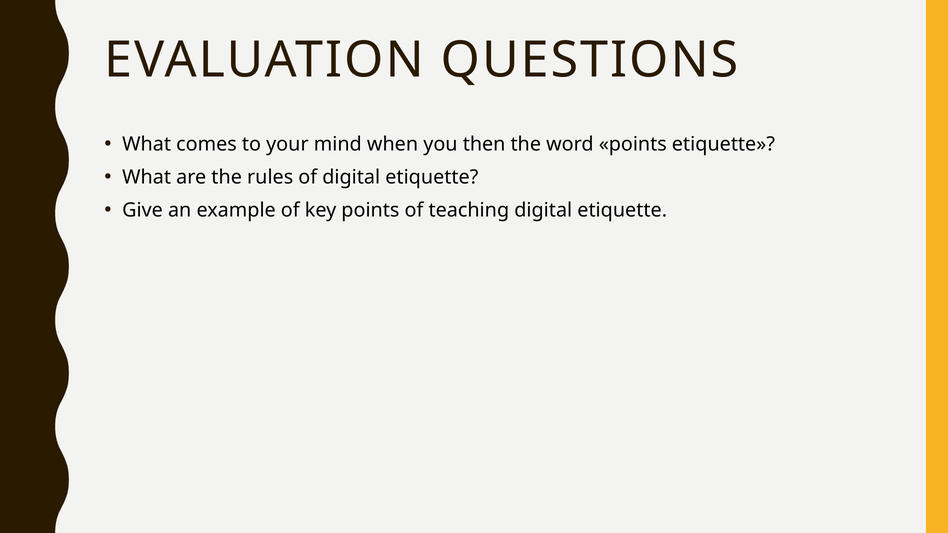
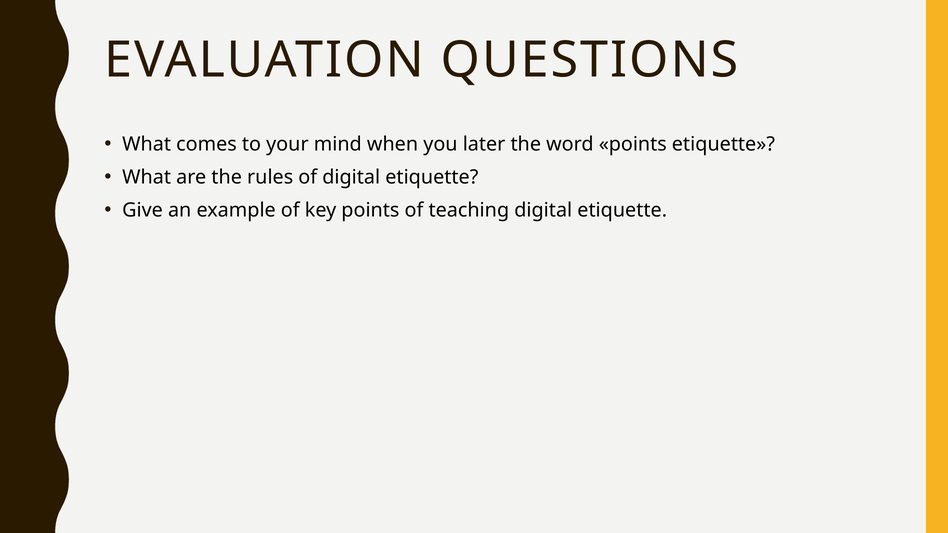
then: then -> later (484, 144)
